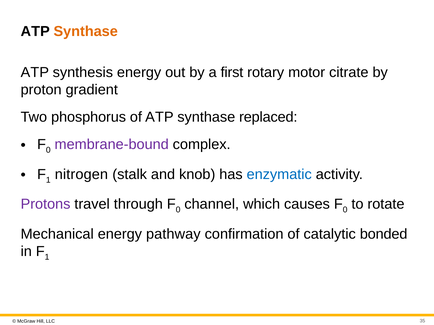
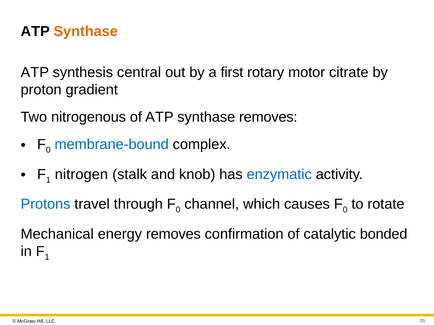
synthesis energy: energy -> central (139, 72)
phosphorus: phosphorus -> nitrogenous (89, 117)
synthase replaced: replaced -> removes (268, 117)
membrane-bound colour: purple -> blue (112, 145)
Protons colour: purple -> blue (46, 205)
energy pathway: pathway -> removes (173, 234)
